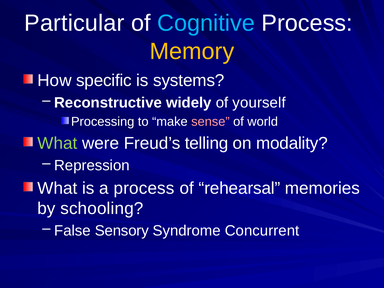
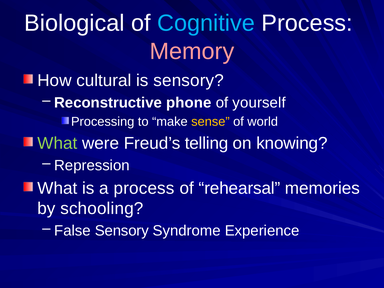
Particular: Particular -> Biological (74, 23)
Memory colour: yellow -> pink (192, 51)
specific: specific -> cultural (104, 81)
is systems: systems -> sensory (189, 81)
widely: widely -> phone (189, 103)
sense colour: pink -> yellow (210, 122)
modality: modality -> knowing (292, 143)
Concurrent: Concurrent -> Experience (262, 231)
